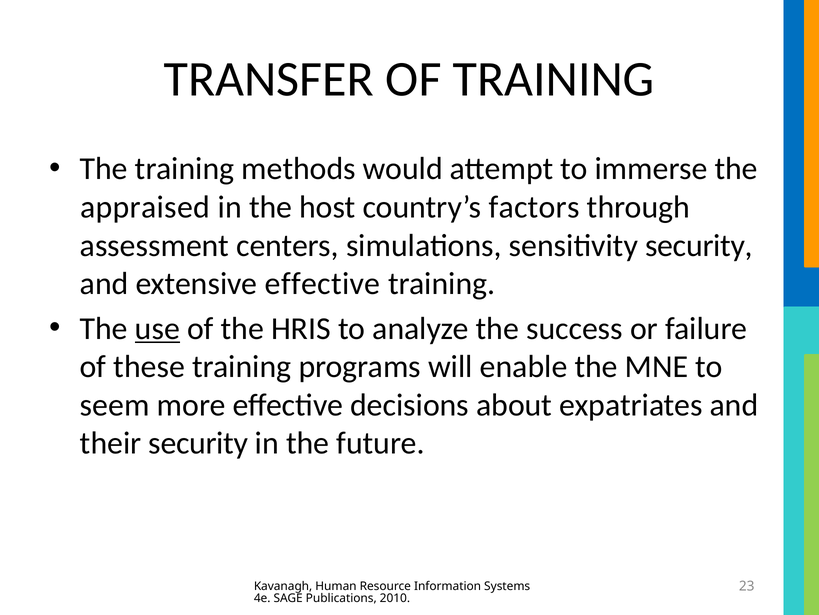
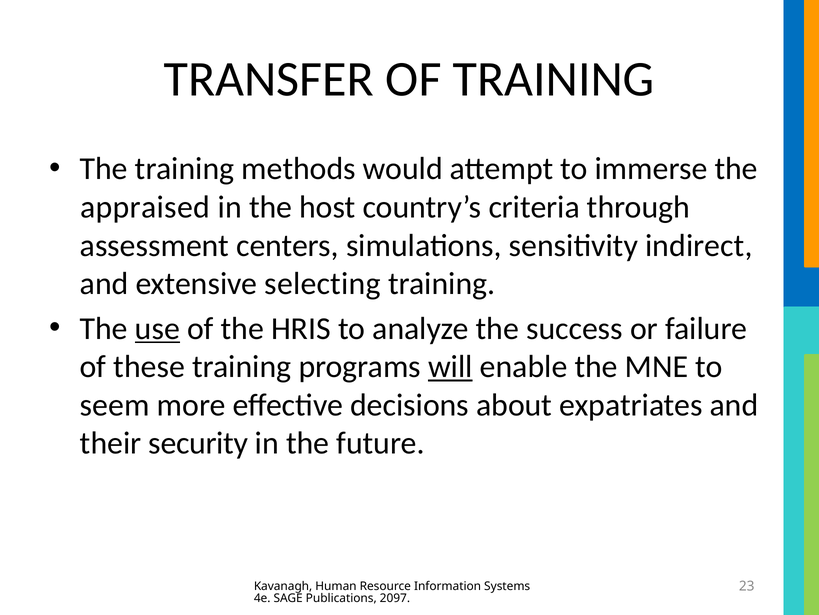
factors: factors -> criteria (534, 207)
sensitivity security: security -> indirect (699, 245)
extensive effective: effective -> selecting (323, 283)
will underline: none -> present (450, 366)
2010: 2010 -> 2097 (395, 598)
